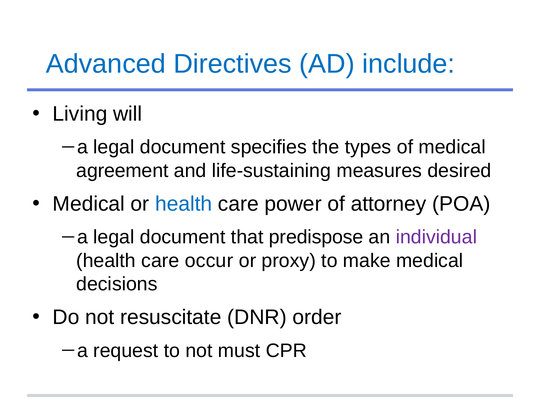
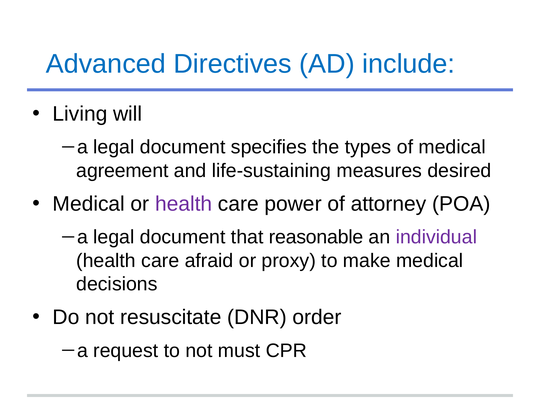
health colour: blue -> purple (184, 204)
predispose: predispose -> reasonable (316, 237)
occur: occur -> afraid (209, 261)
